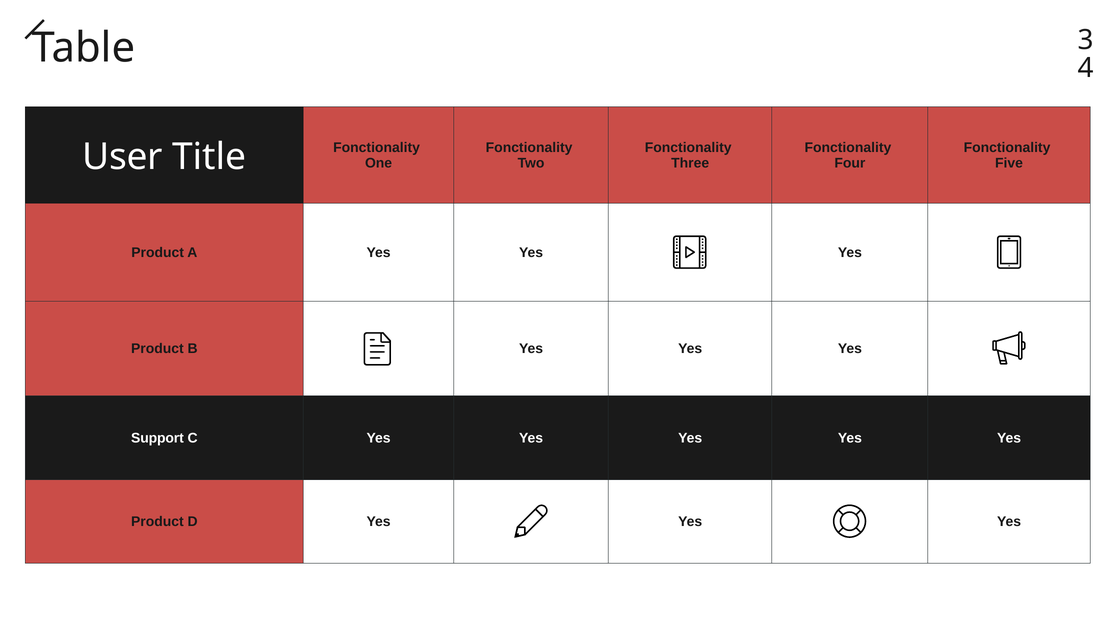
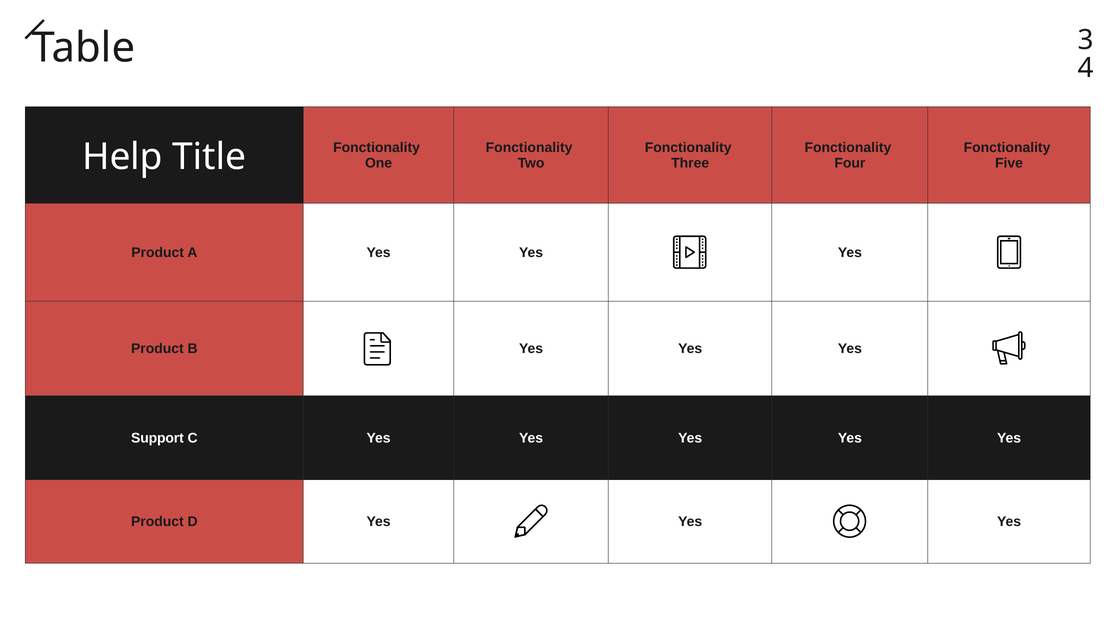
User: User -> Help (123, 157)
